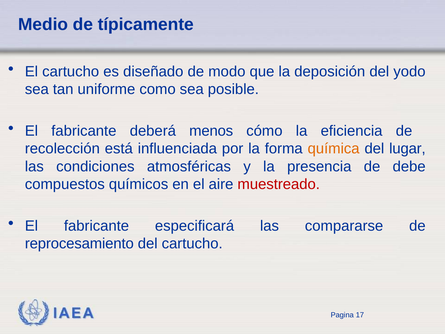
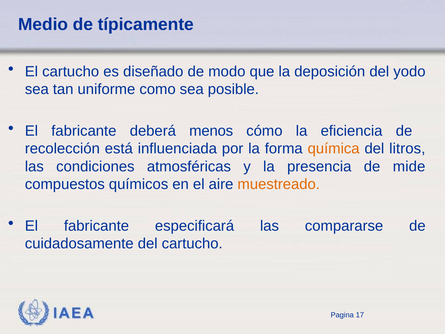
lugar: lugar -> litros (407, 149)
debe: debe -> mide (409, 166)
muestreado colour: red -> orange (279, 184)
reprocesamiento: reprocesamiento -> cuidadosamente (79, 244)
